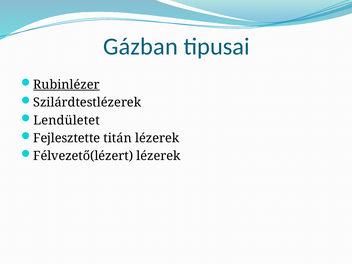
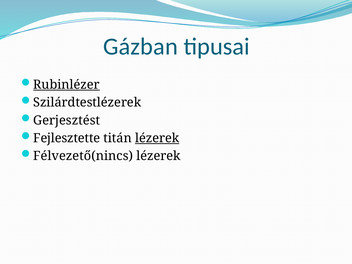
Lendületet: Lendületet -> Gerjesztést (67, 120)
lézerek underline: none -> present (157, 138)
Félvezető(lézert: Félvezető(lézert -> Félvezető(nincs (83, 156)
